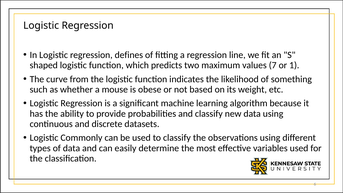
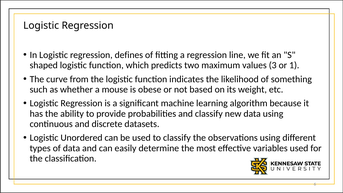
7: 7 -> 3 (273, 65)
Commonly: Commonly -> Unordered (81, 138)
